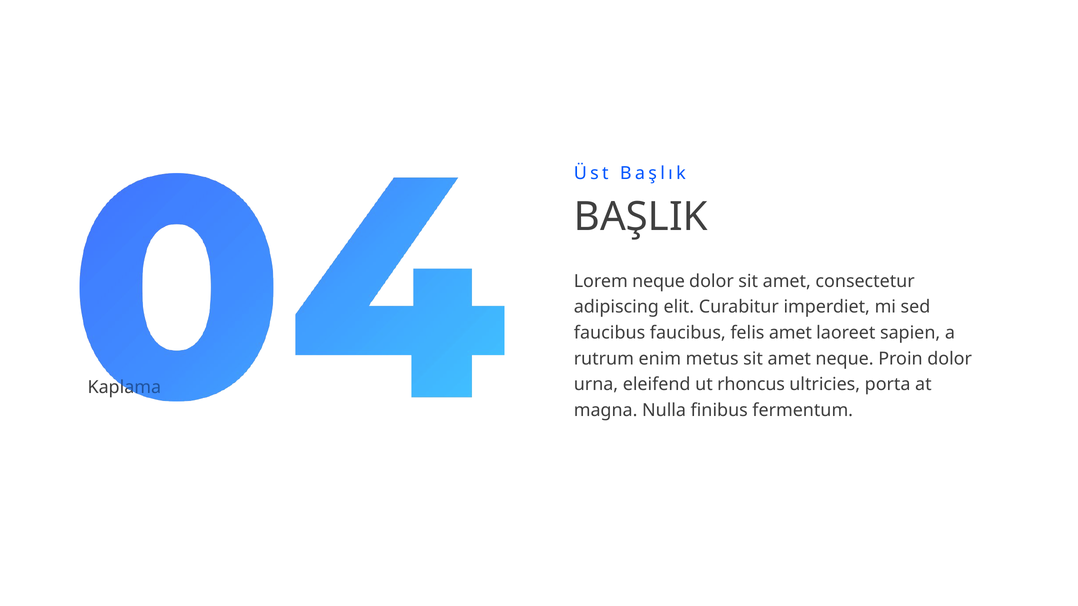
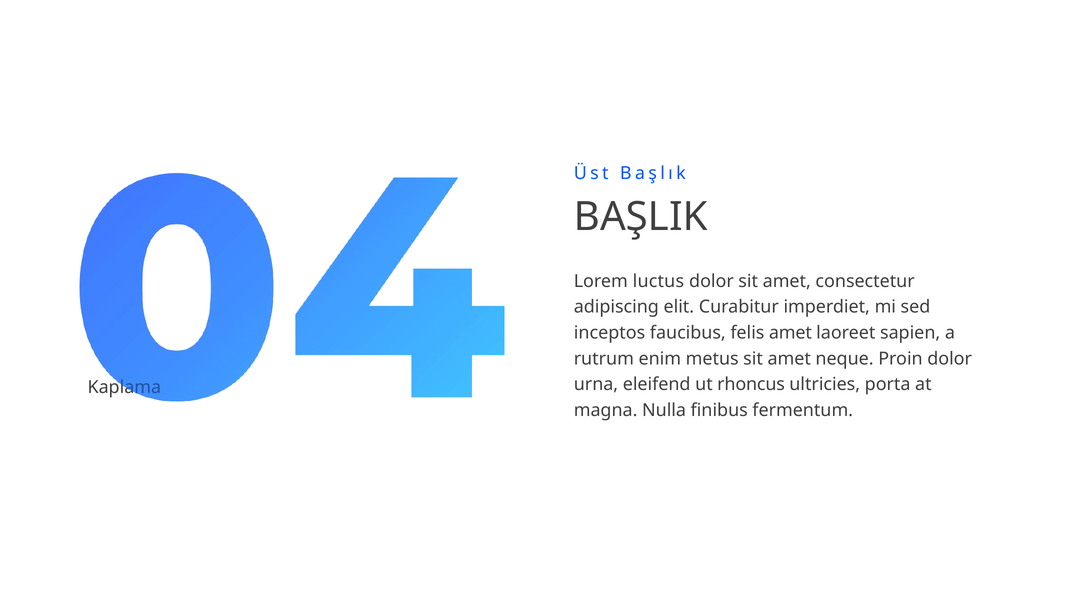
Lorem neque: neque -> luctus (658, 281)
faucibus: faucibus -> inceptos (610, 333)
